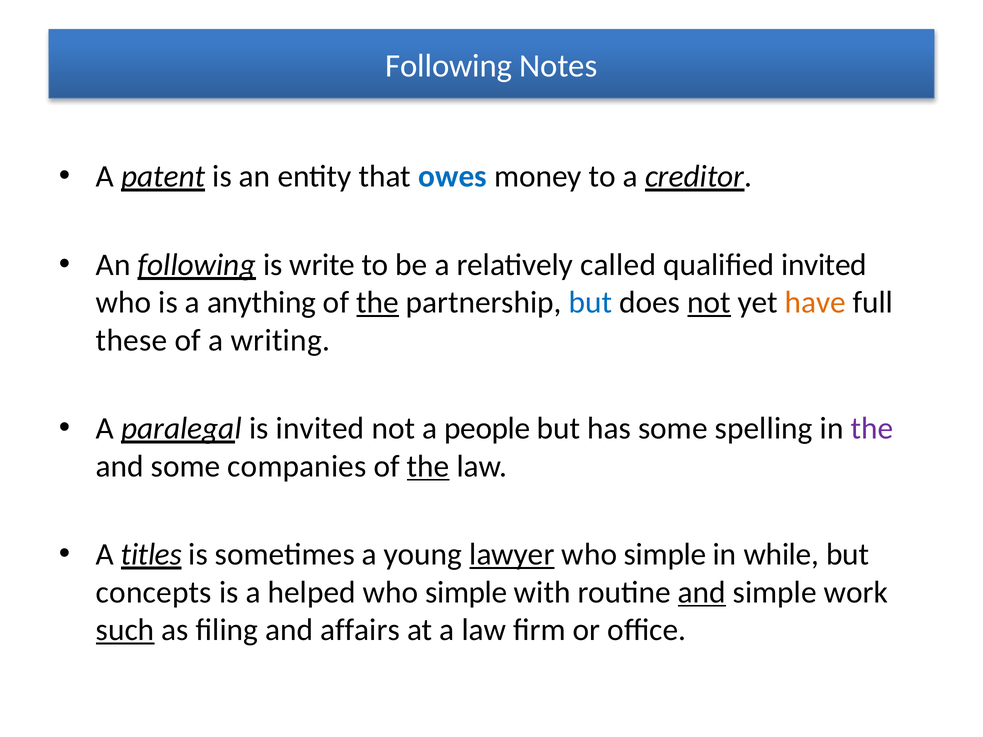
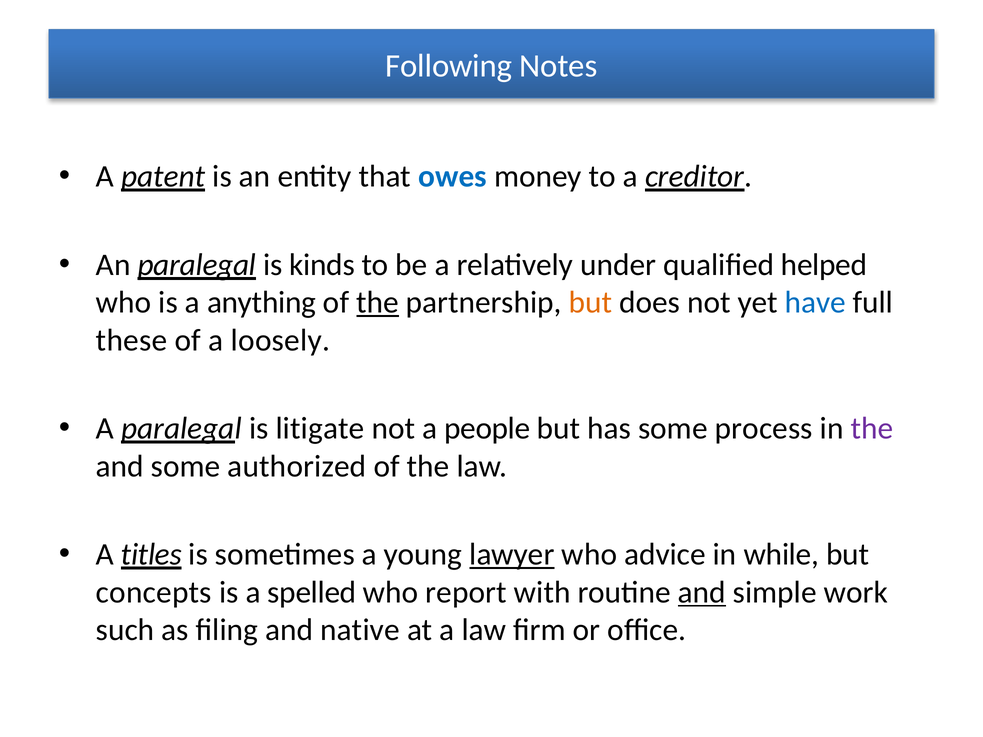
An following: following -> paralegal (197, 265)
write: write -> kinds (322, 265)
called: called -> under (618, 265)
qualified invited: invited -> helped (824, 265)
but colour: blue -> orange (590, 303)
not underline: present -> none (709, 303)
have colour: orange -> blue (815, 303)
writing: writing -> loosely (280, 340)
is invited: invited -> litigate (320, 429)
spelling: spelling -> process (764, 429)
companies: companies -> authorized (297, 466)
the underline: present -> none (428, 466)
simple: simple -> advice (665, 555)
helped: helped -> spelled (312, 592)
simple: simple -> report (466, 592)
such underline: present -> none (125, 630)
affairs: affairs -> native (360, 630)
